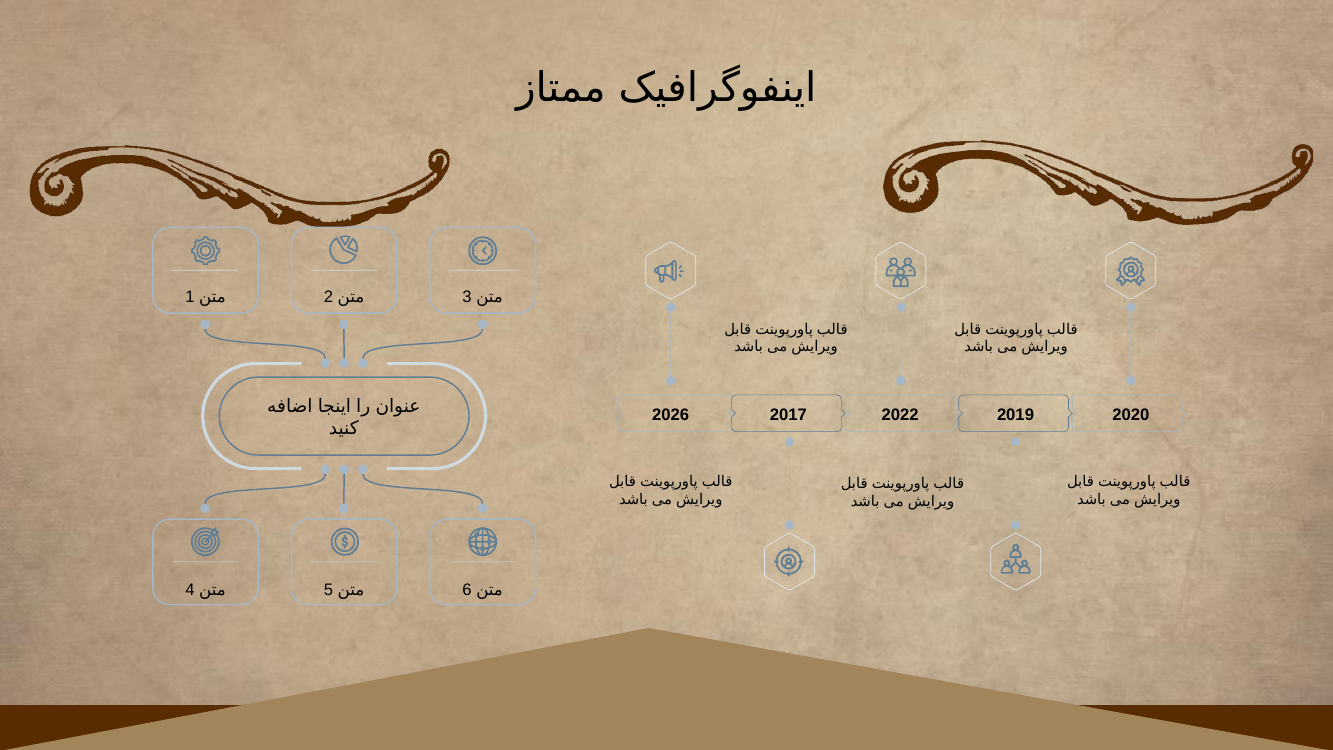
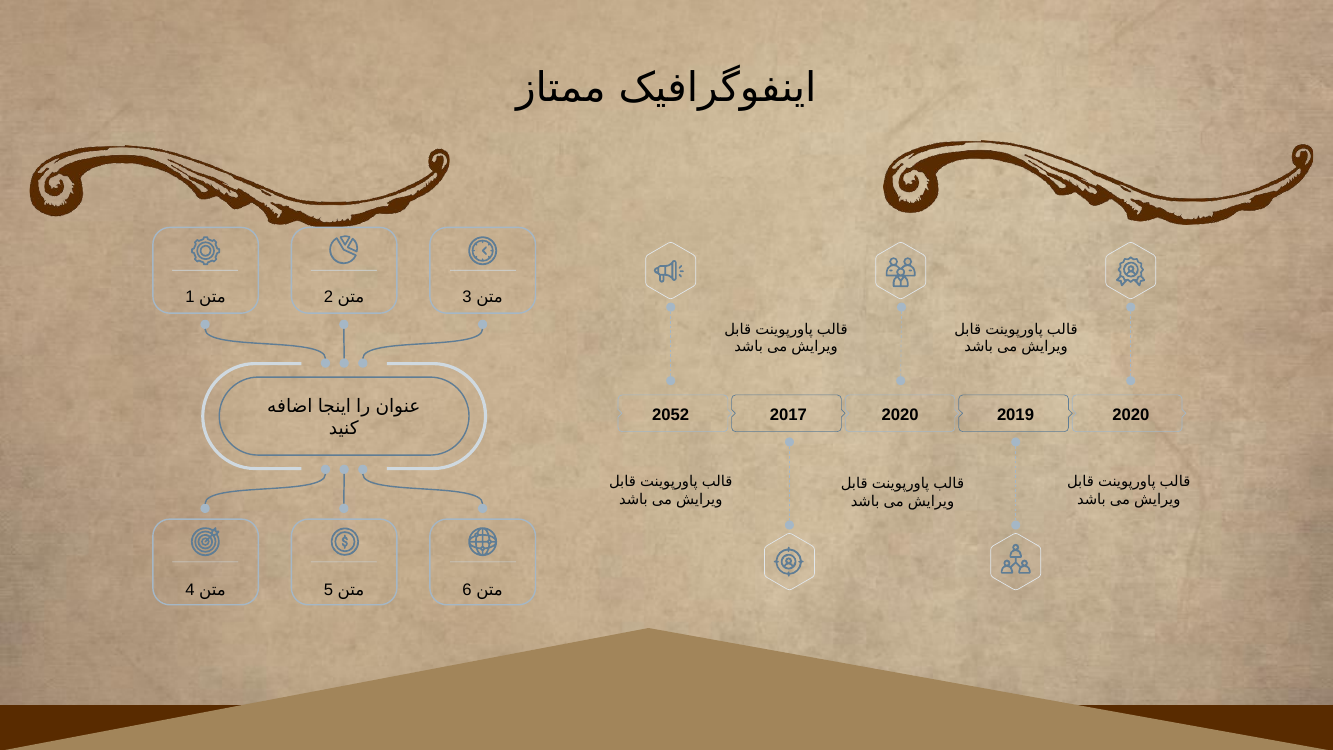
2026: 2026 -> 2052 (671, 414)
2017 2022: 2022 -> 2020 (900, 414)
